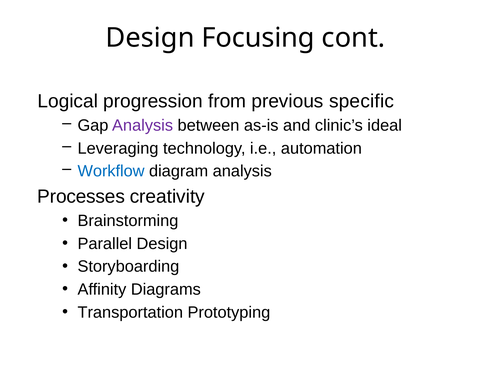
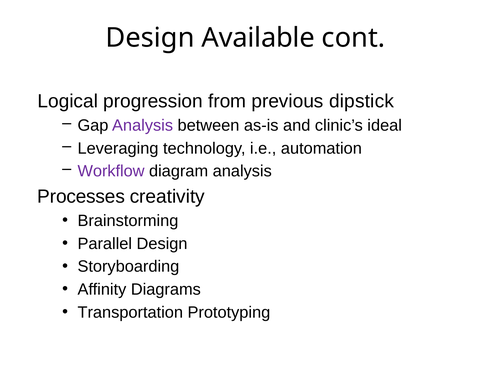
Focusing: Focusing -> Available (258, 38)
specific: specific -> dipstick (362, 101)
Workflow colour: blue -> purple (111, 171)
